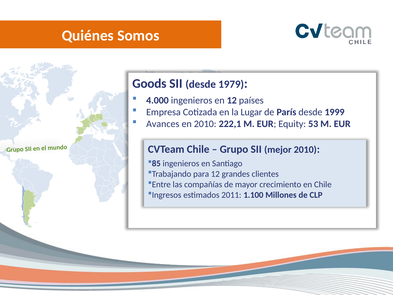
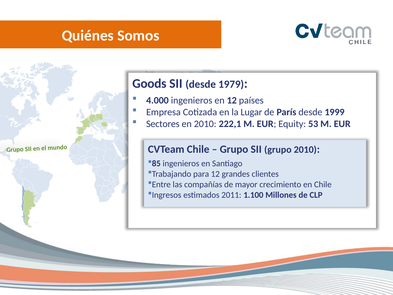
Avances: Avances -> Sectores (163, 124)
SII mejor: mejor -> grupo (278, 149)
